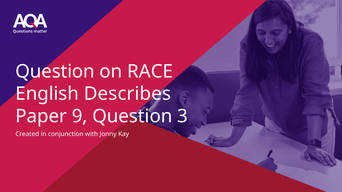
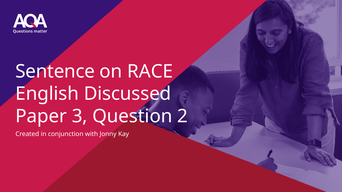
Question: Question -> Sentence (55, 72)
Describes: Describes -> Discussed (128, 94)
9: 9 -> 3 (80, 116)
3: 3 -> 2 (183, 116)
